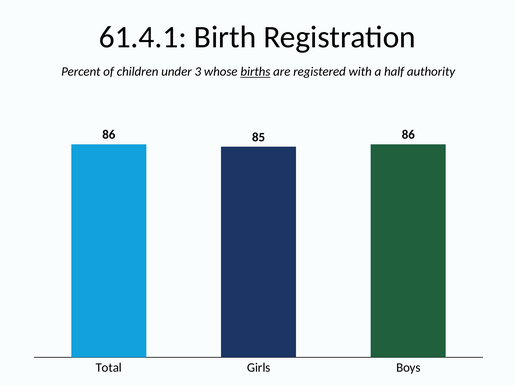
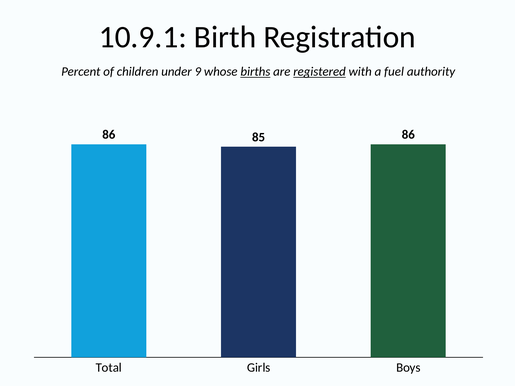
61.4.1: 61.4.1 -> 10.9.1 (143, 37)
3: 3 -> 9 (198, 72)
registered underline: none -> present (320, 72)
half: half -> fuel (394, 72)
